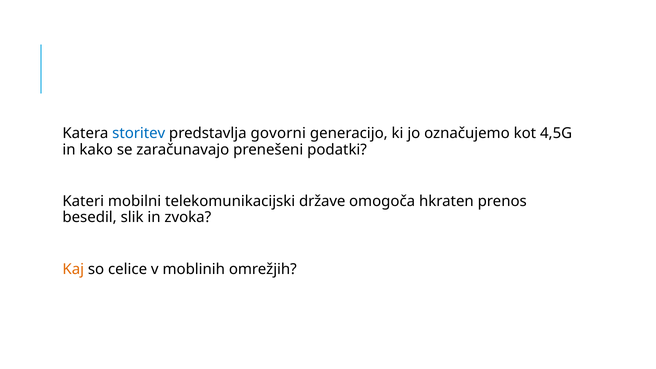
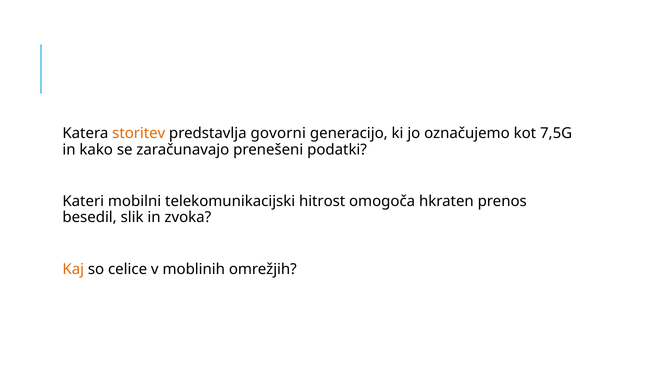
storitev colour: blue -> orange (139, 133)
4,5G: 4,5G -> 7,5G (556, 133)
države: države -> hitrost (322, 201)
